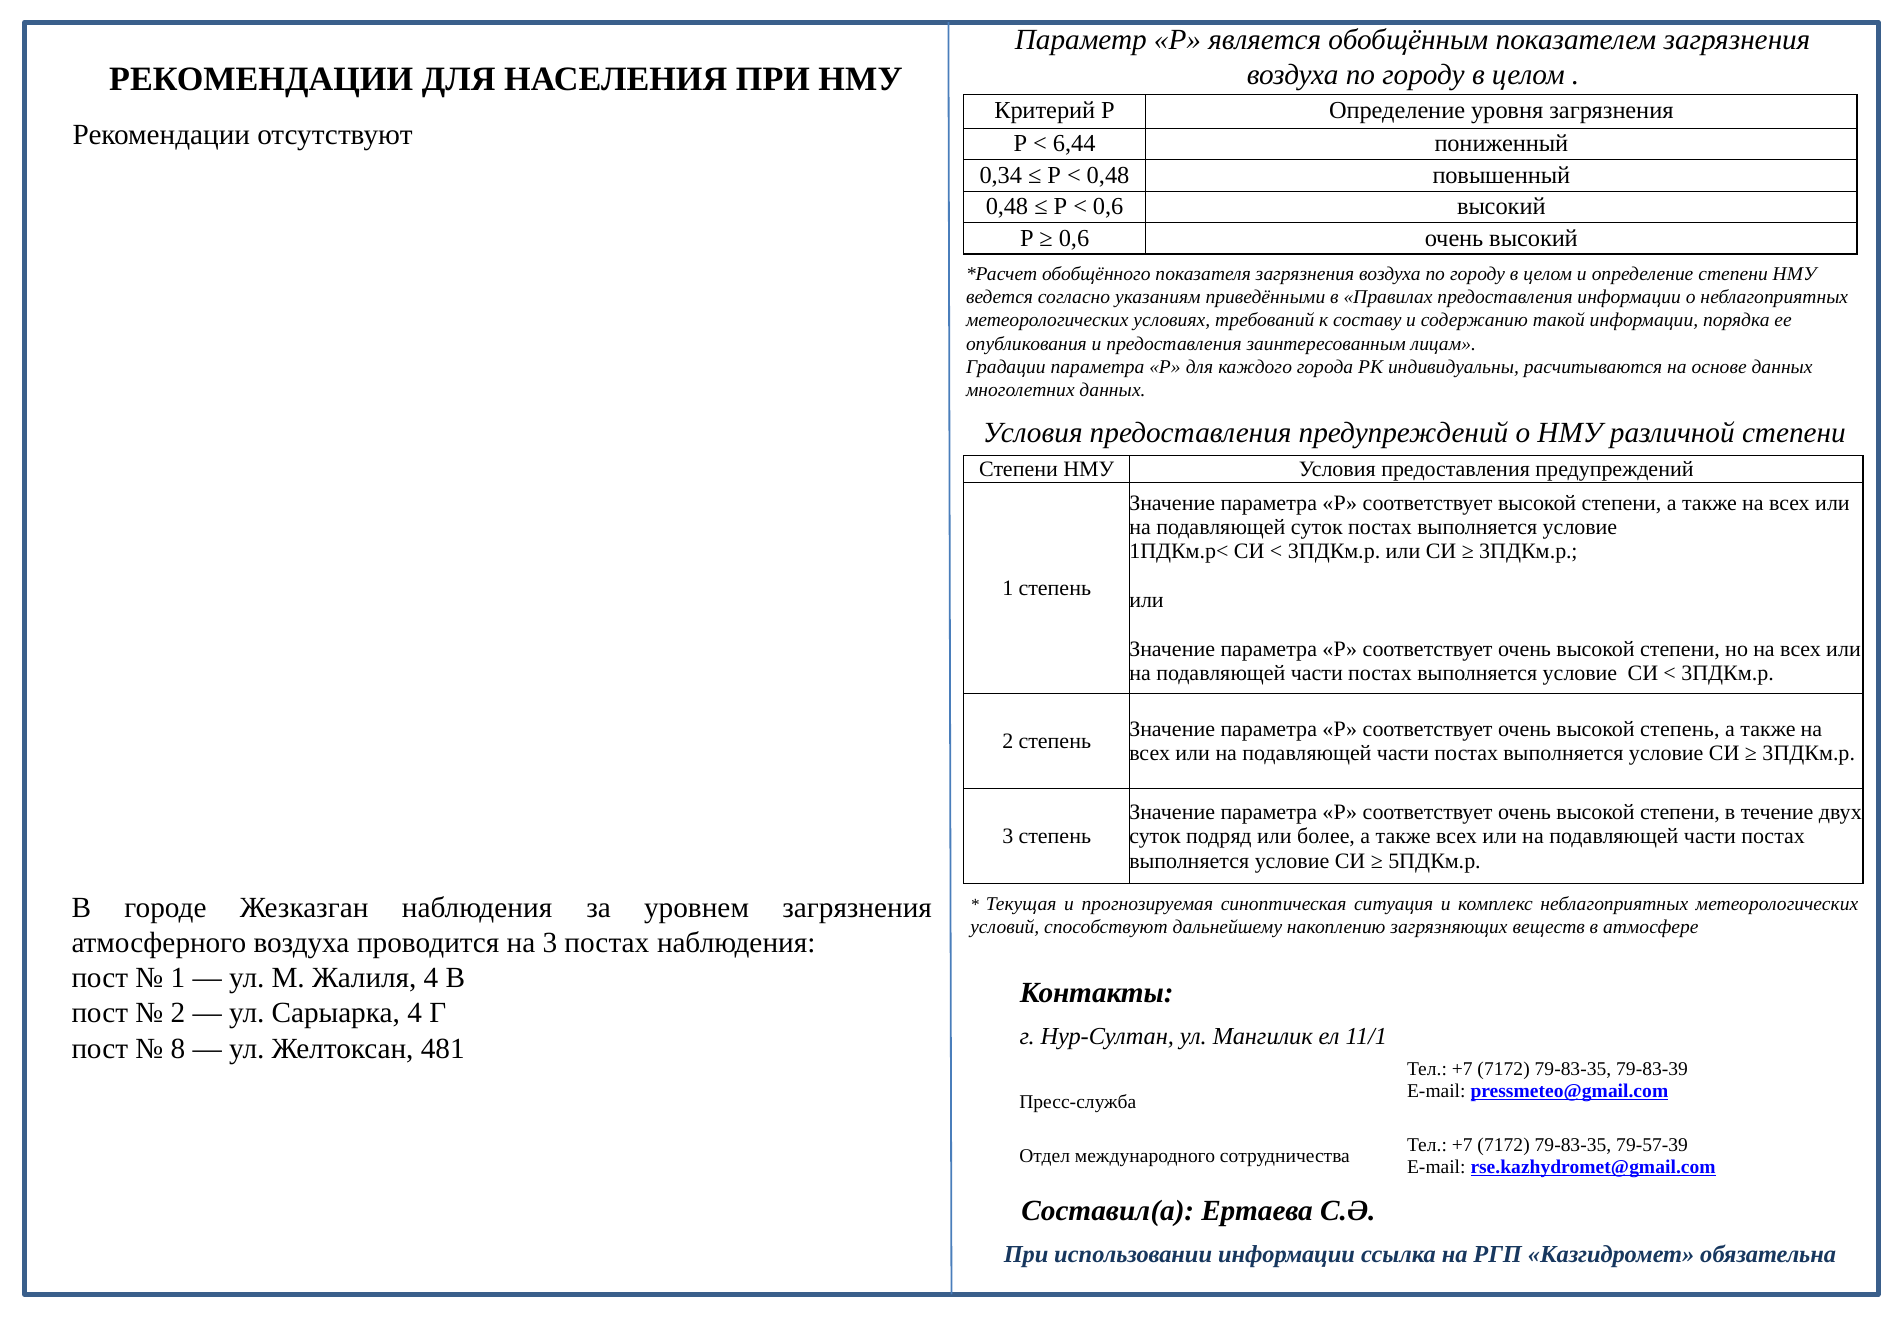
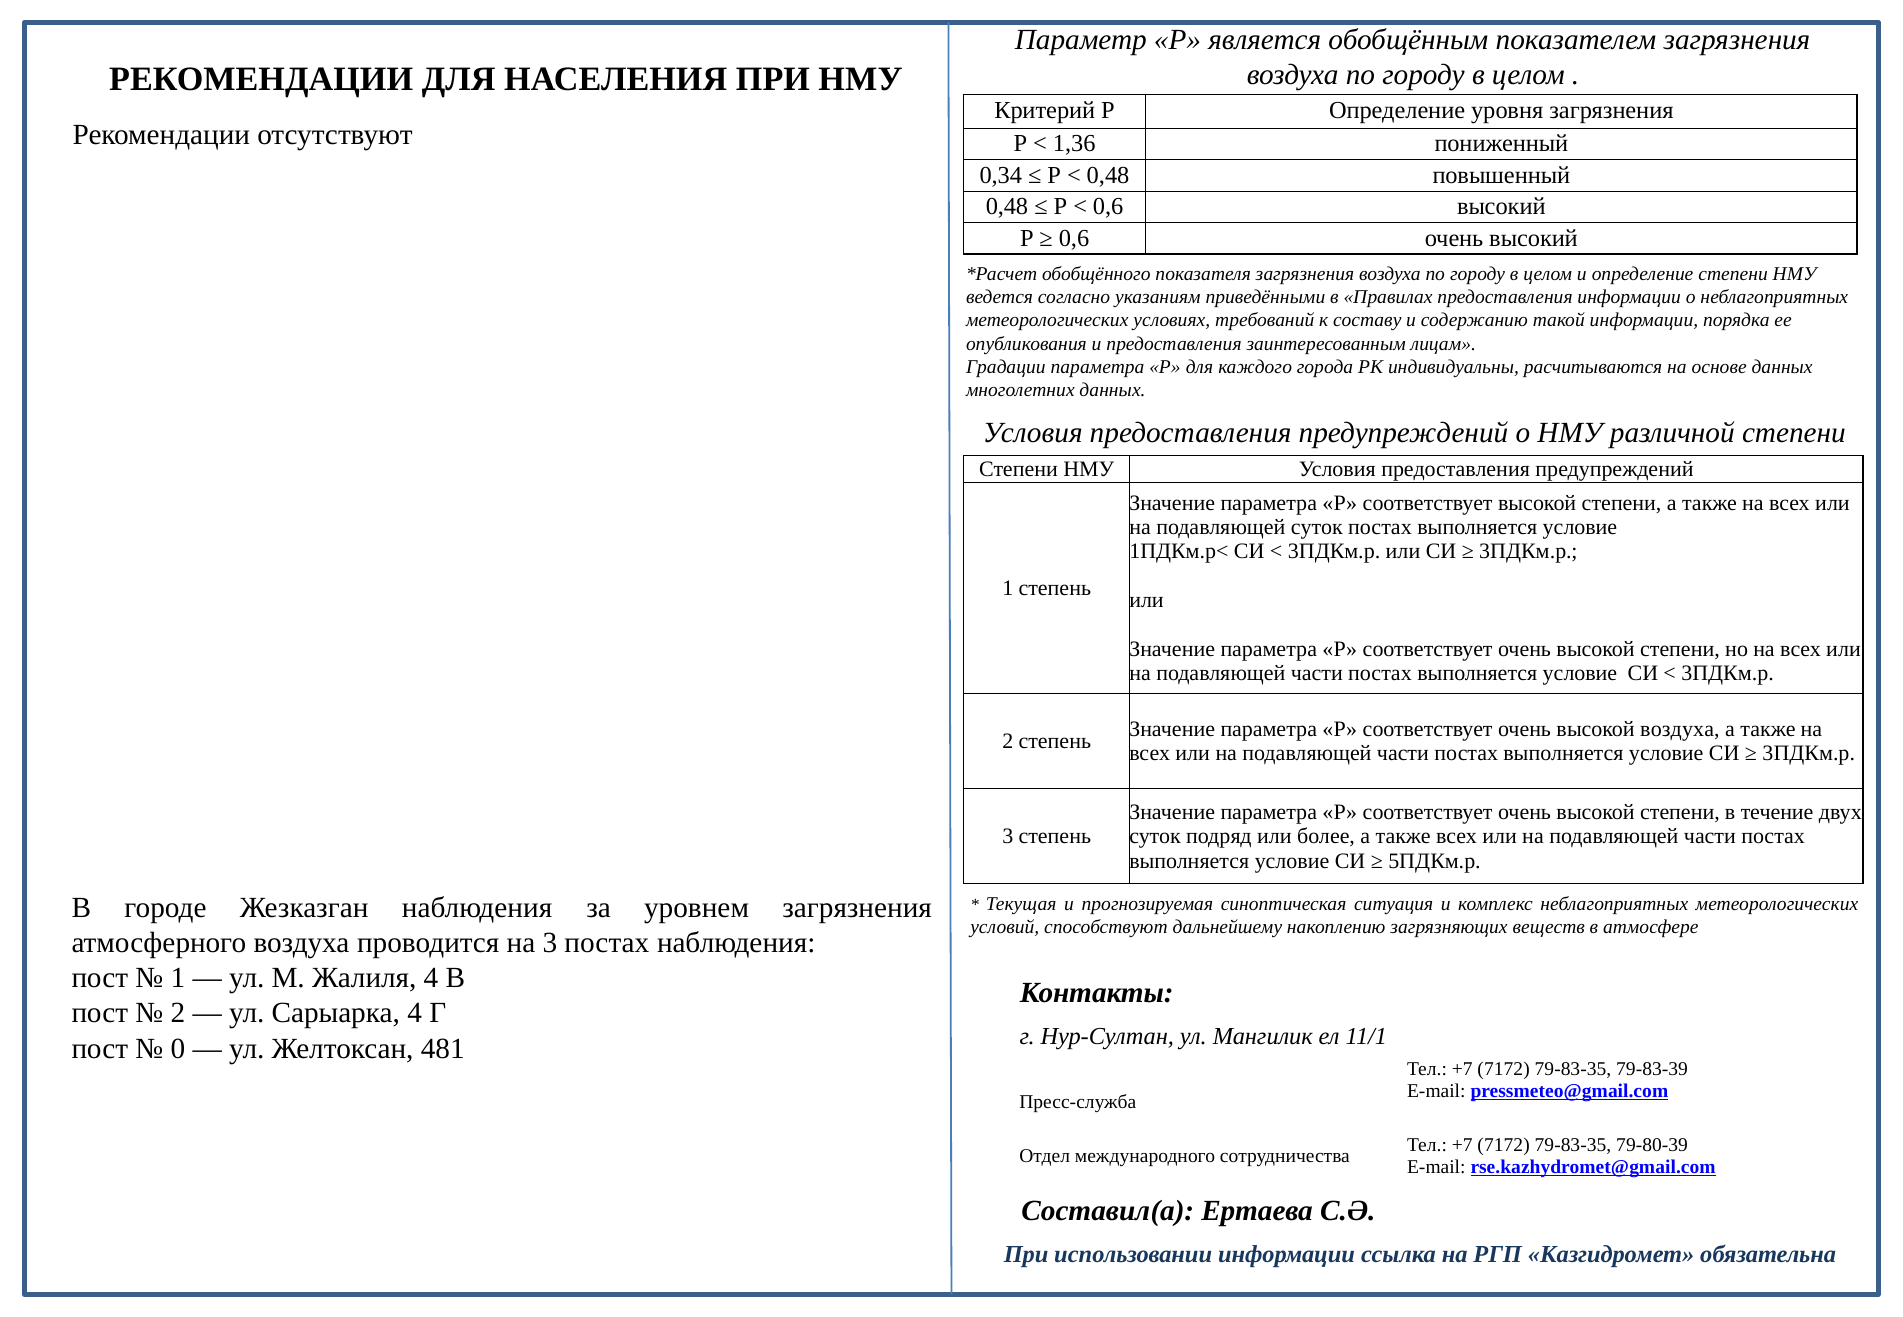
6,44: 6,44 -> 1,36 (1074, 144)
высокой степень: степень -> воздуха (1680, 730)
8: 8 -> 0 (178, 1049)
79-57-39: 79-57-39 -> 79-80-39 (1652, 1146)
